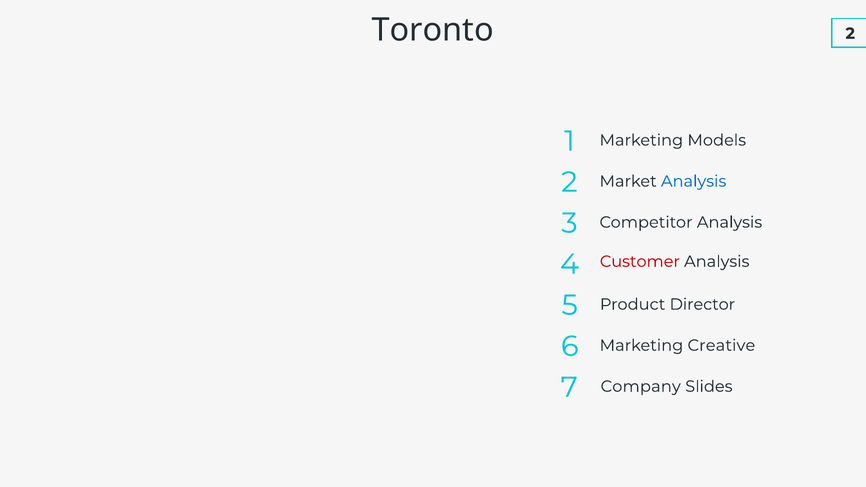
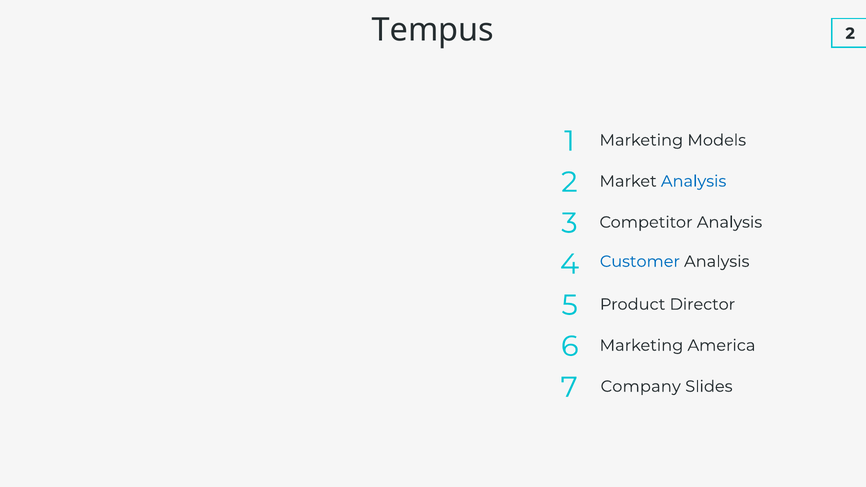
Toronto: Toronto -> Tempus (433, 30)
Customer colour: red -> blue (640, 262)
Creative: Creative -> America (721, 346)
